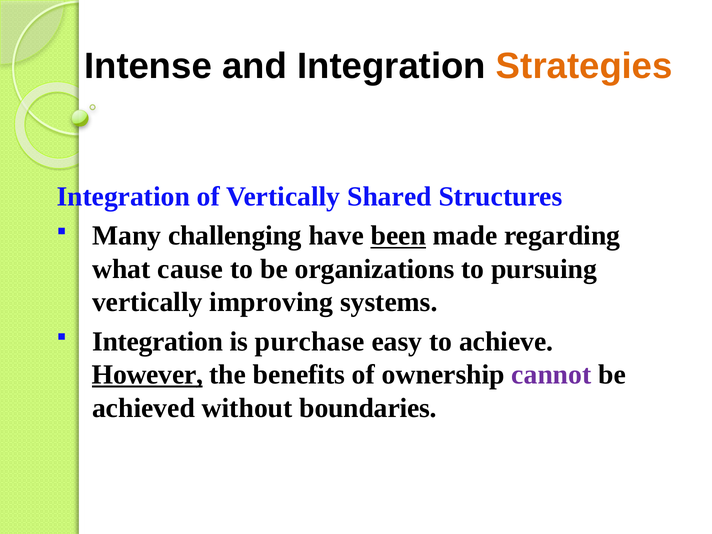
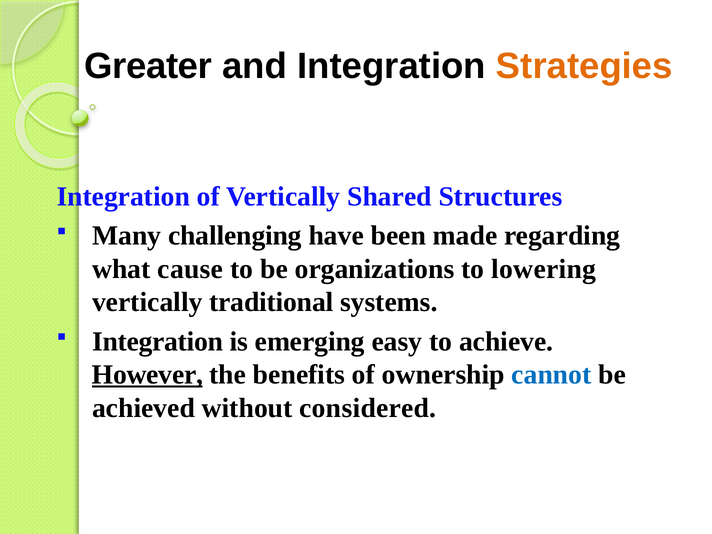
Intense: Intense -> Greater (148, 66)
been underline: present -> none (398, 236)
pursuing: pursuing -> lowering (544, 269)
improving: improving -> traditional (271, 302)
purchase: purchase -> emerging (310, 341)
cannot colour: purple -> blue (551, 375)
boundaries: boundaries -> considered (368, 408)
